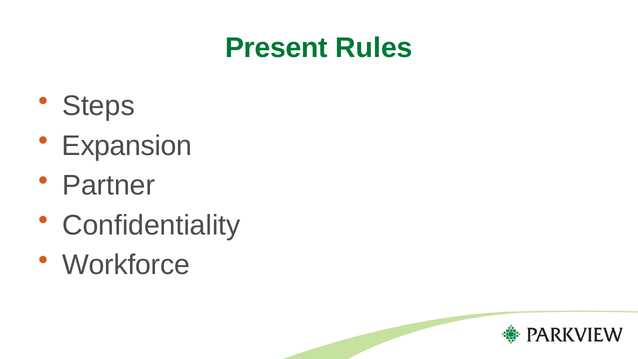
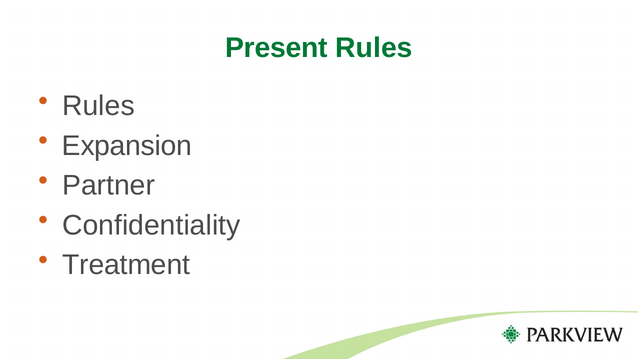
Steps: Steps -> Rules (98, 106)
Workforce: Workforce -> Treatment (126, 265)
